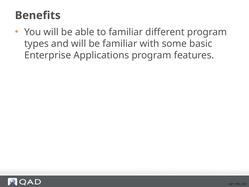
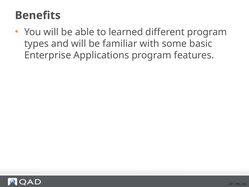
to familiar: familiar -> learned (126, 32)
